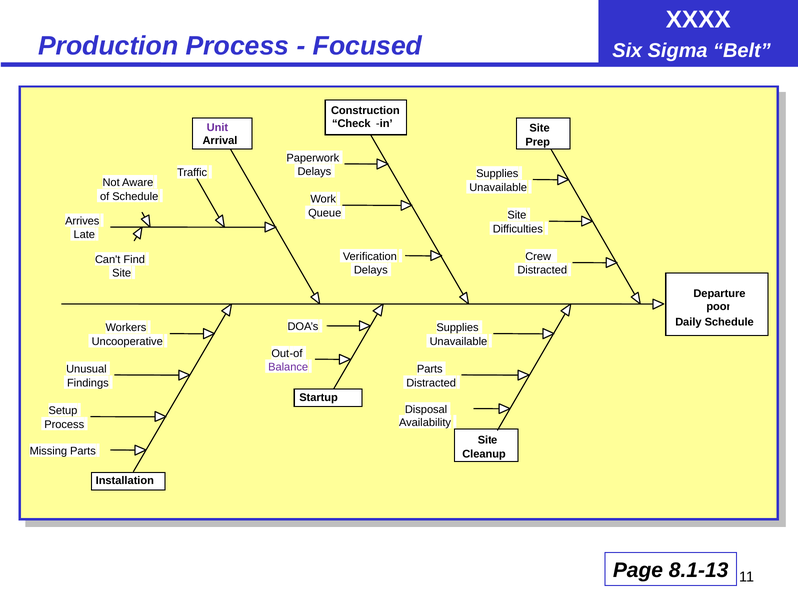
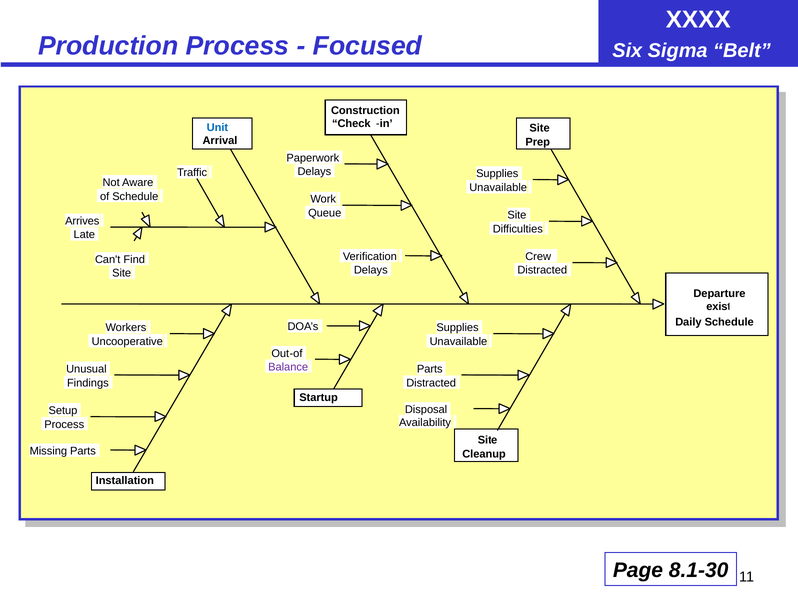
Unit colour: purple -> blue (217, 127)
poor: poor -> exist (719, 306)
8.1-13: 8.1-13 -> 8.1-30 (699, 570)
